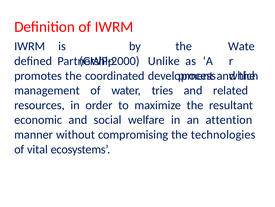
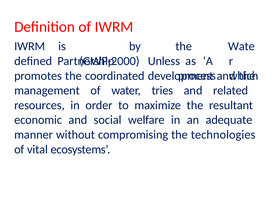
Unlike: Unlike -> Unless (164, 61)
attention: attention -> adequate (229, 119)
